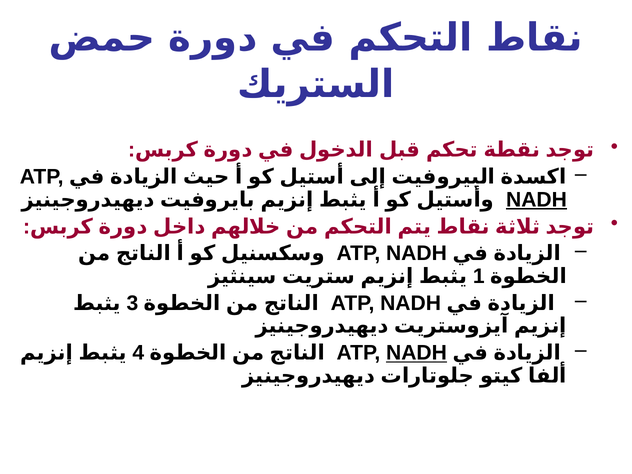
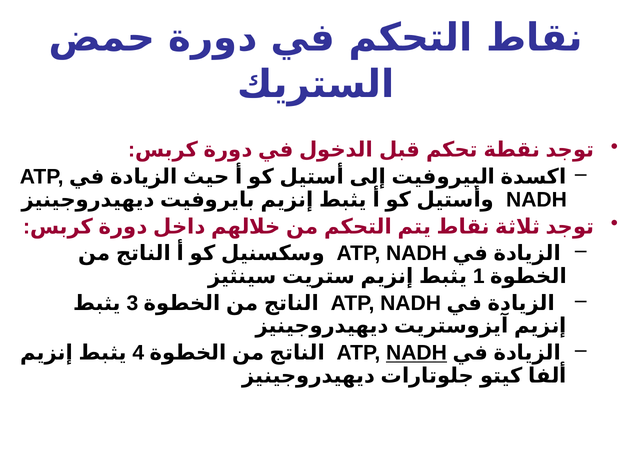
NADH underline: present -> none (536, 200)
